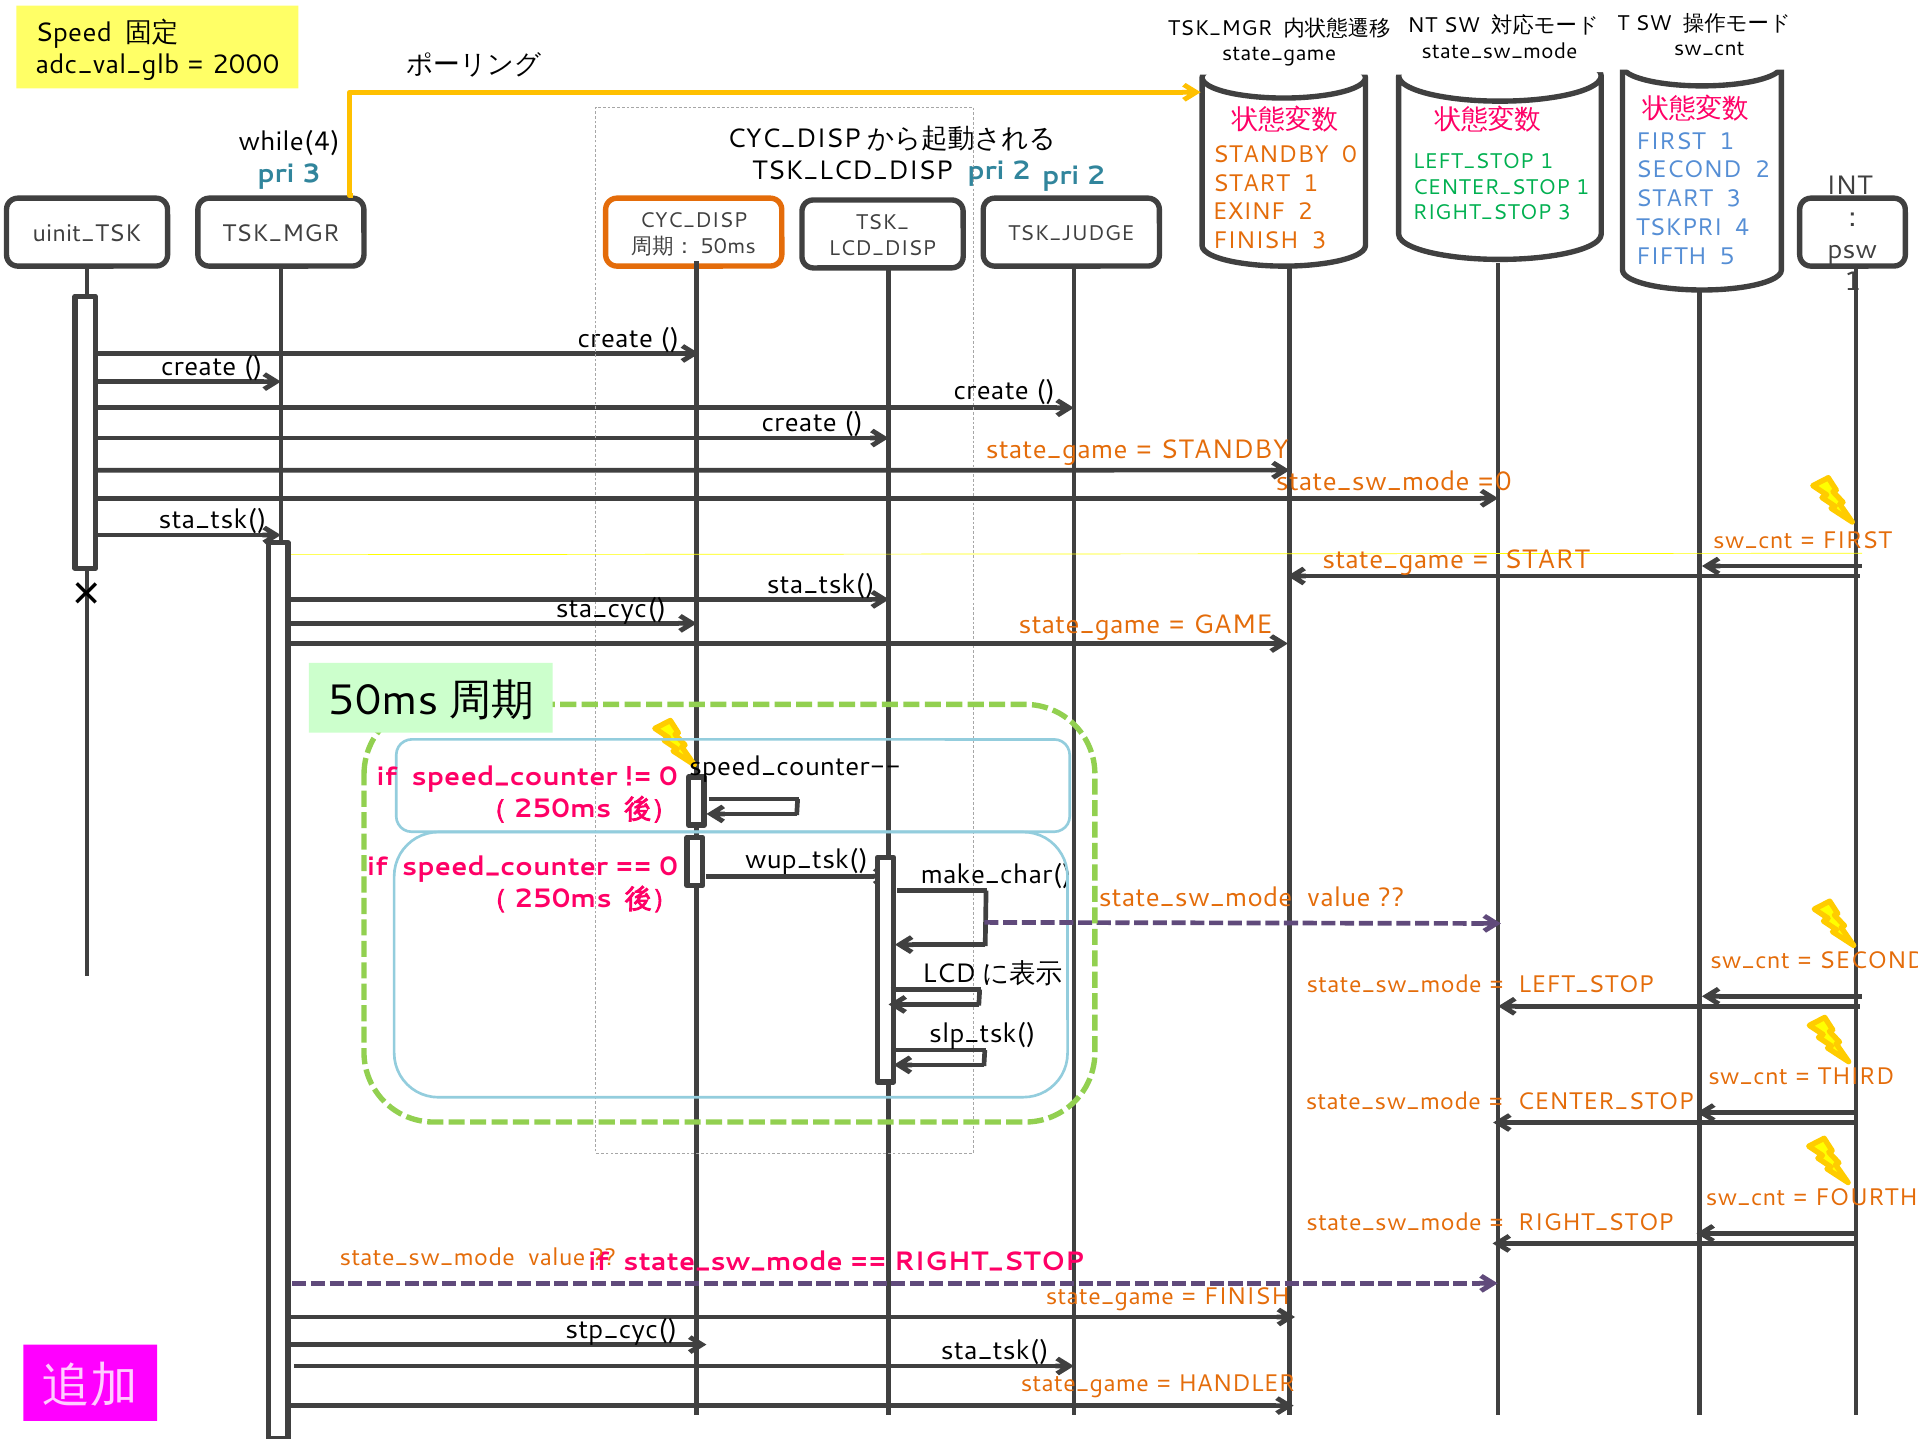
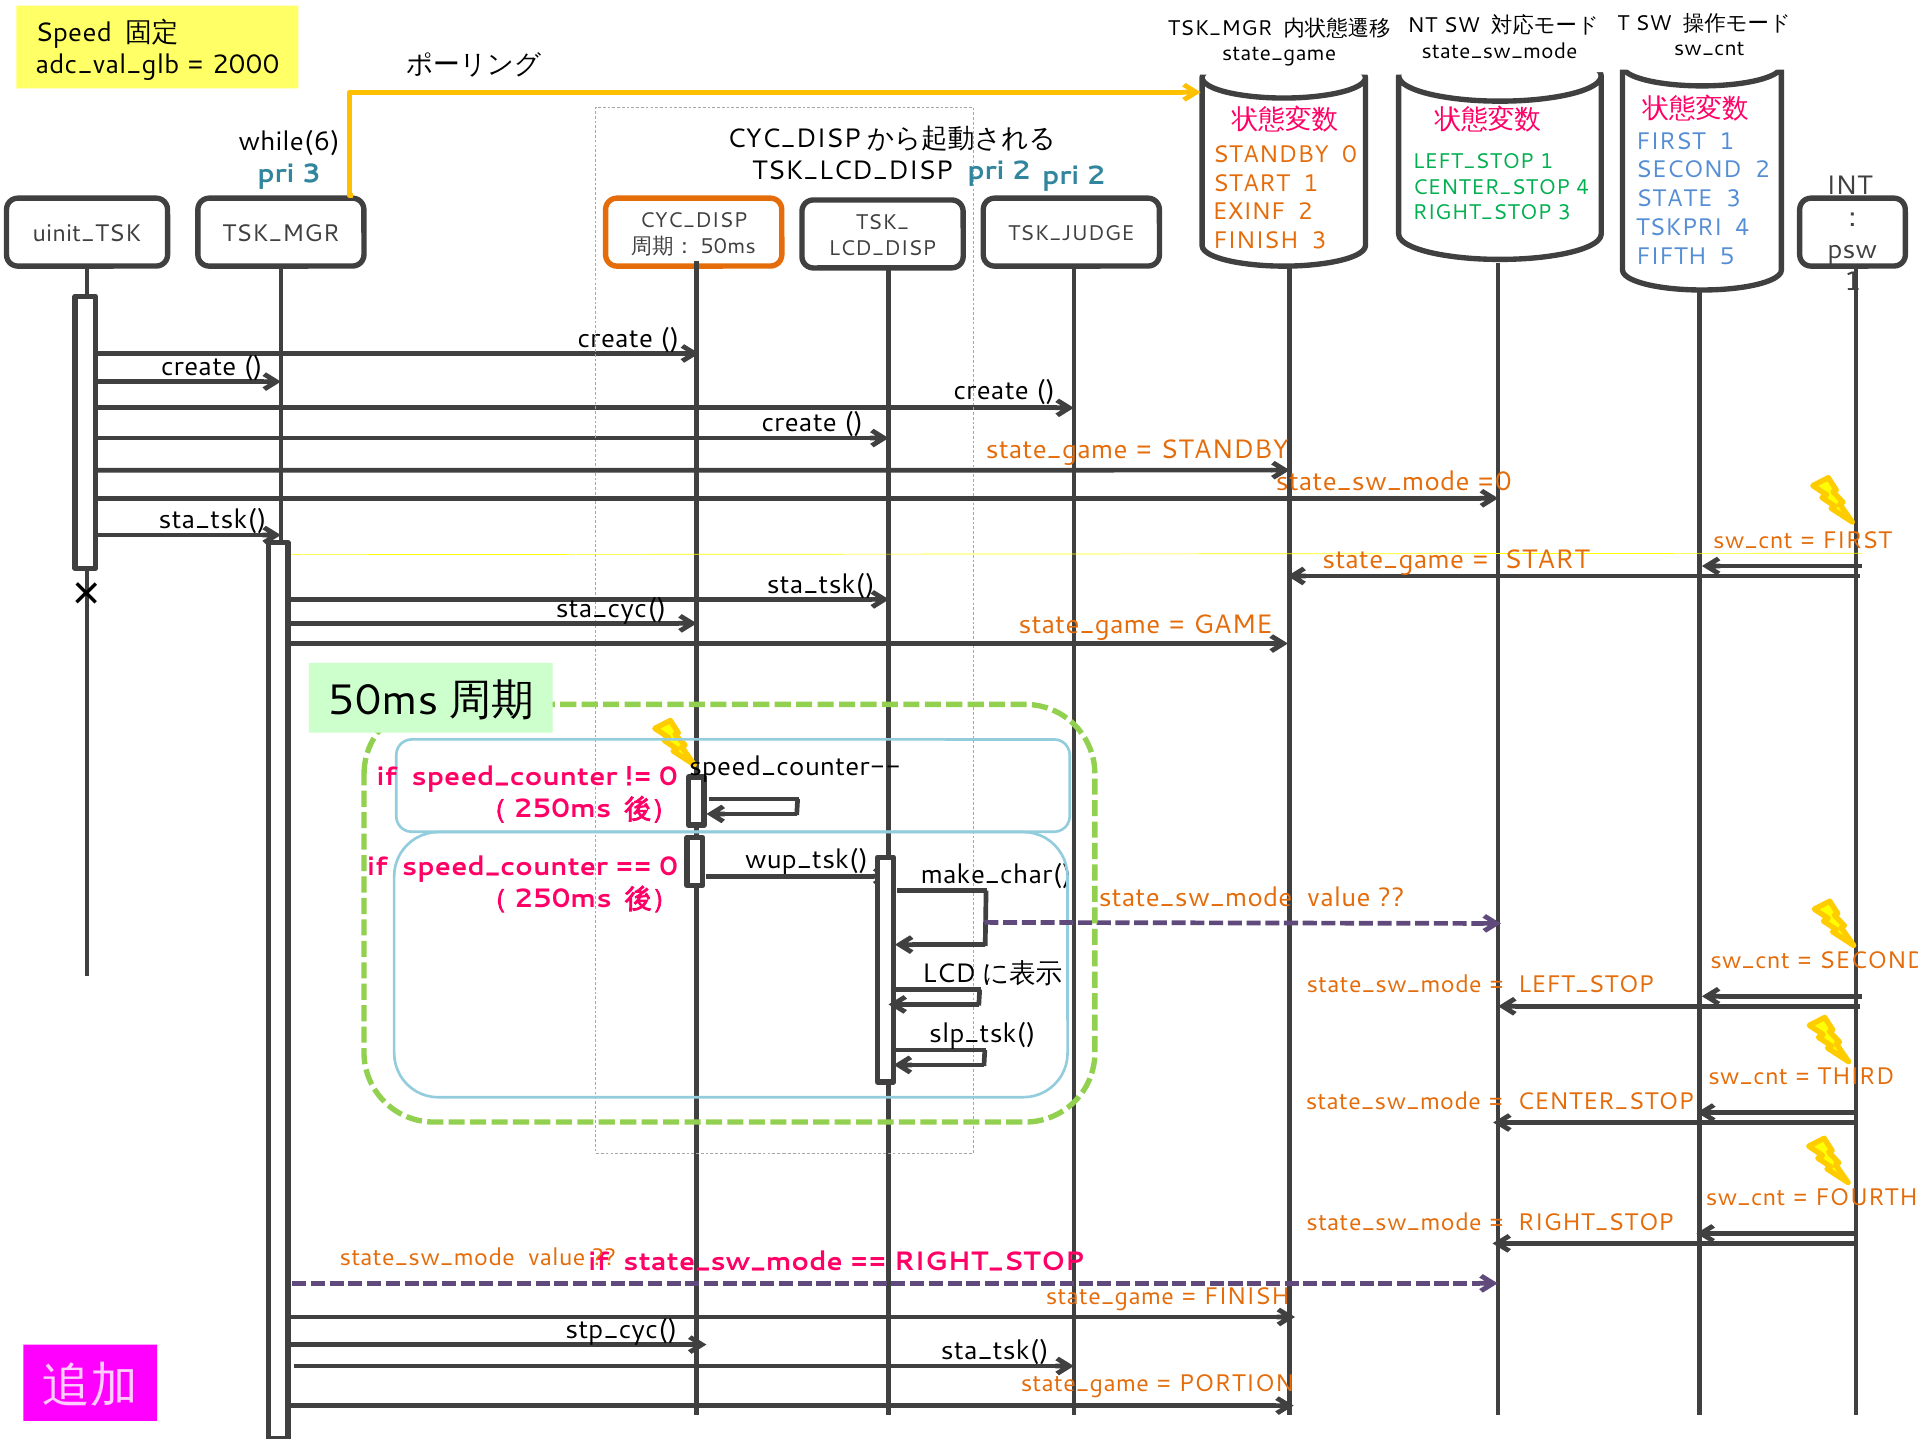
while(4: while(4 -> while(6 (289, 141)
CENTER_STOP 1: 1 -> 4 (1583, 187)
START: START -> STATE (1674, 199)
HANDLER: HANDLER -> PORTION (1236, 1383)
